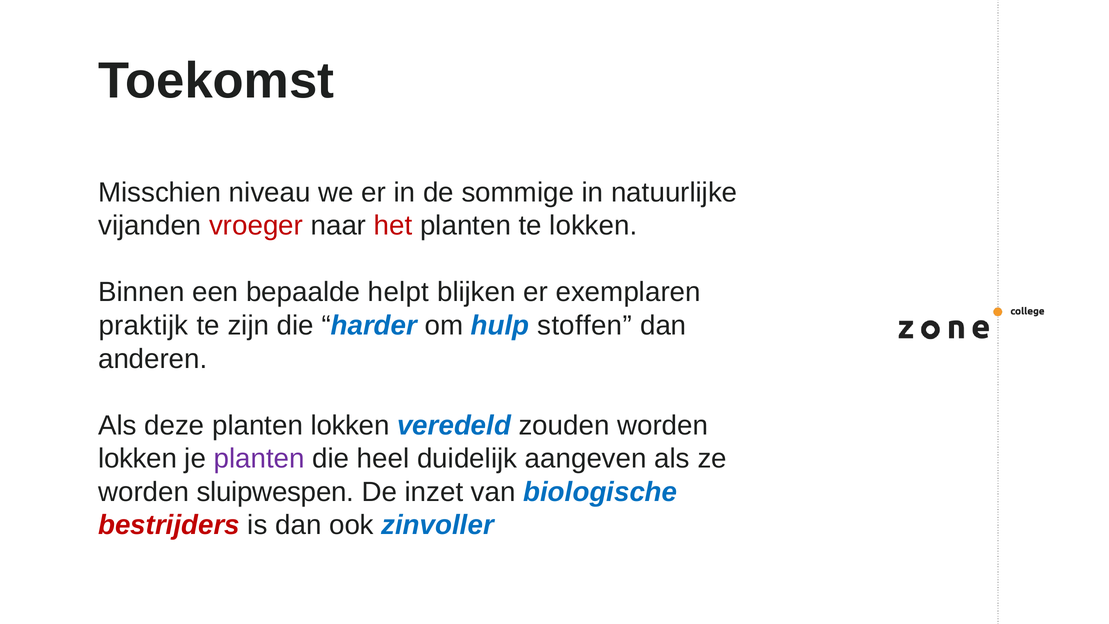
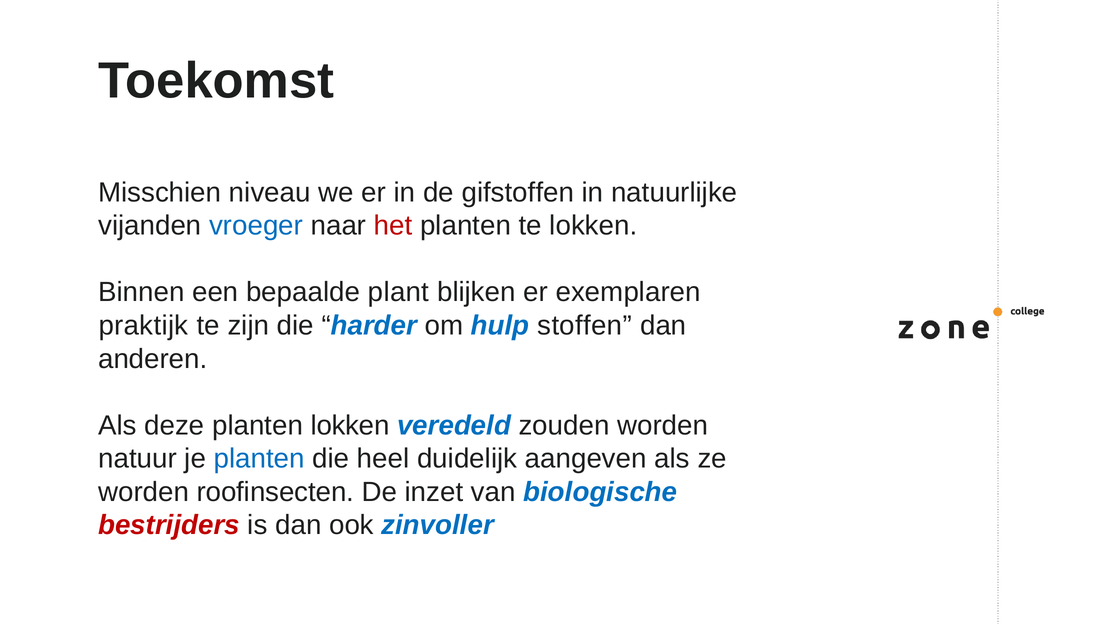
sommige: sommige -> gifstoffen (518, 192)
vroeger colour: red -> blue (256, 226)
helpt: helpt -> plant (399, 292)
lokken: lokken -> natuur (137, 459)
planten colour: purple -> blue (259, 459)
sluipwespen: sluipwespen -> roofinsecten (275, 492)
